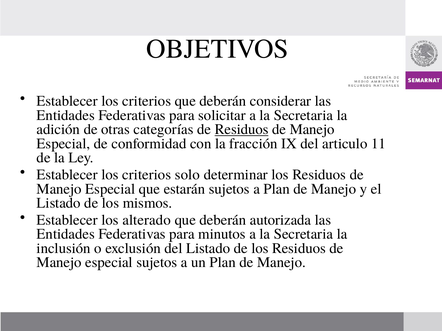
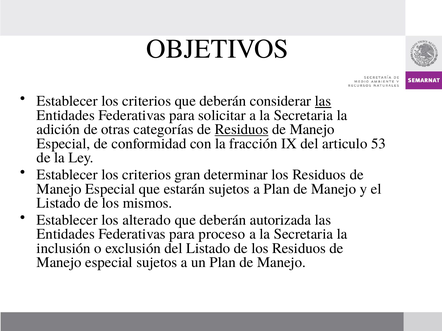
las underline: none -> present (323, 101)
11: 11 -> 53 (378, 144)
solo: solo -> gran (188, 175)
minutos: minutos -> proceso (222, 234)
